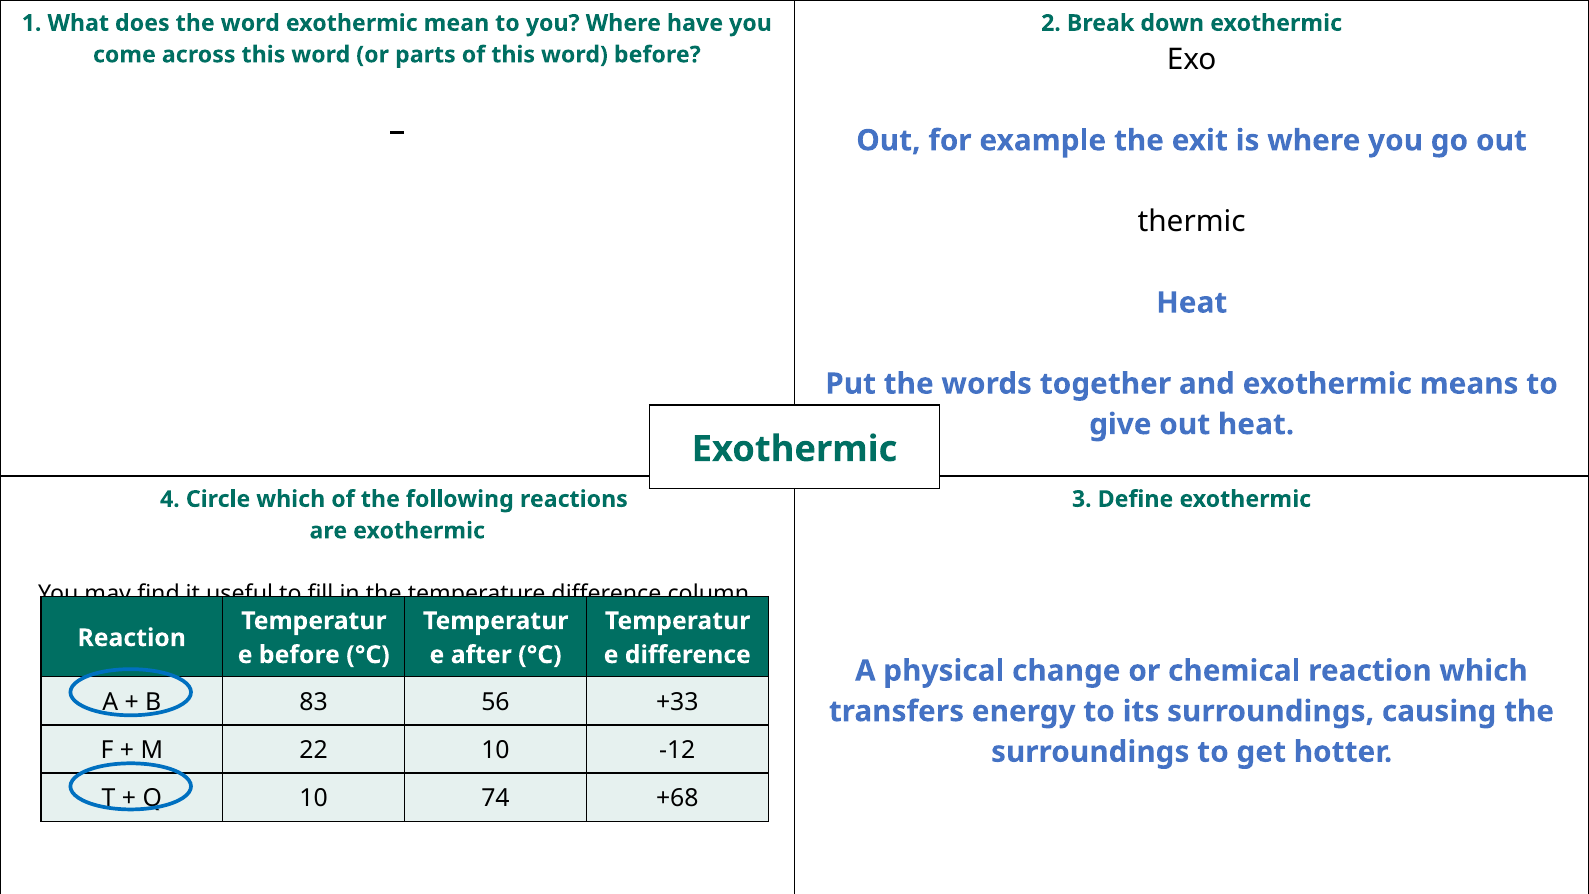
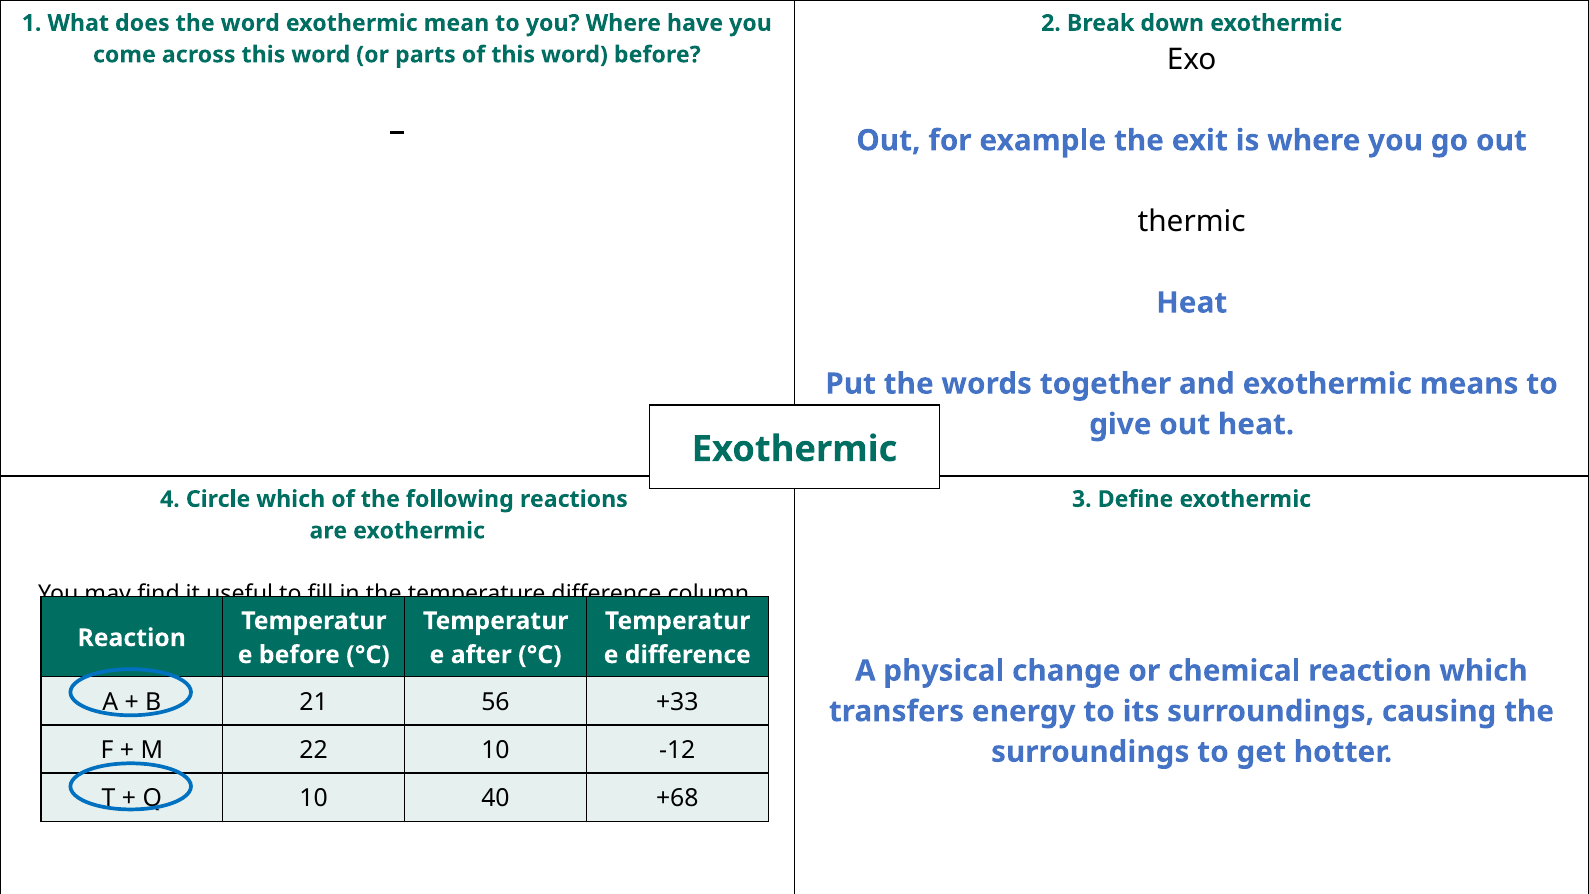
83: 83 -> 21 (314, 702)
74: 74 -> 40 (496, 799)
